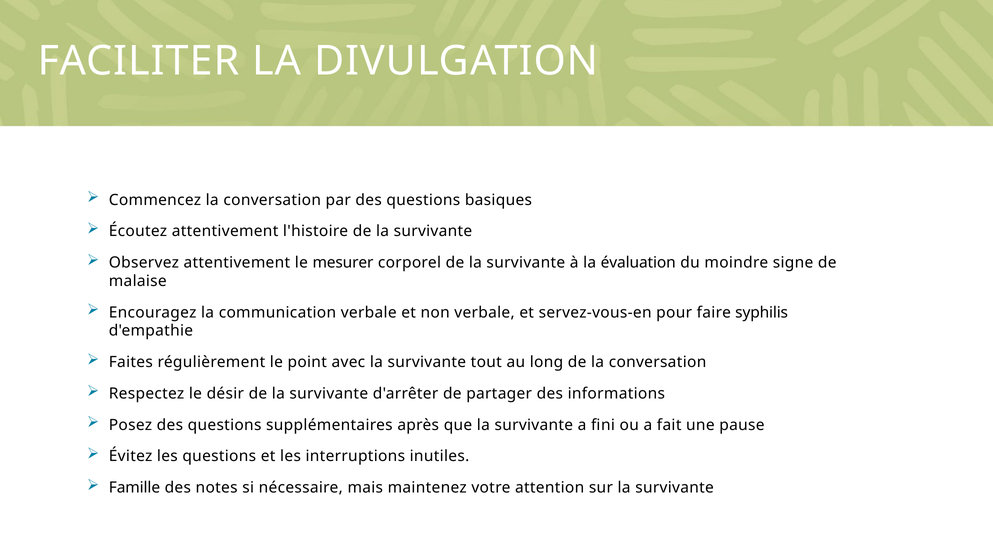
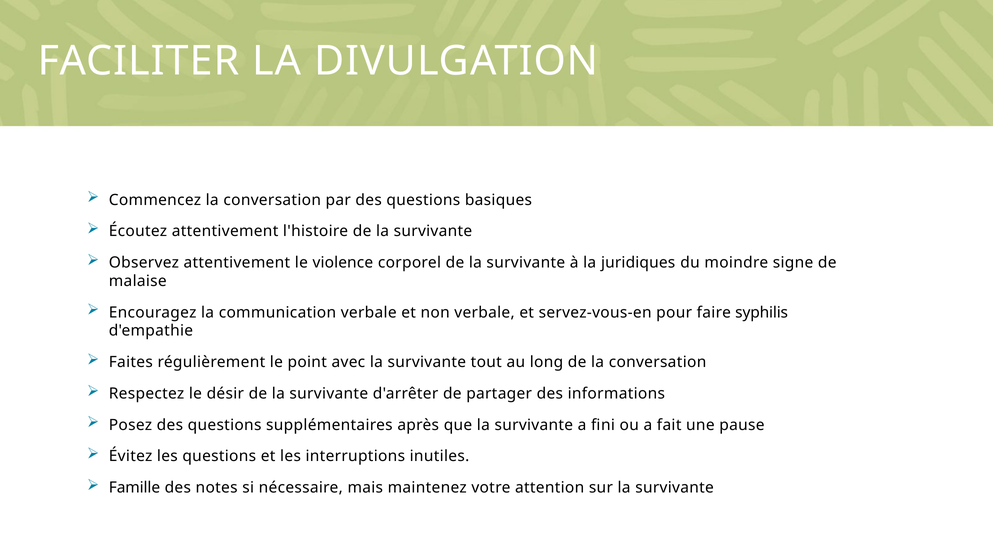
mesurer: mesurer -> violence (343, 263)
évaluation: évaluation -> juridiques (638, 263)
